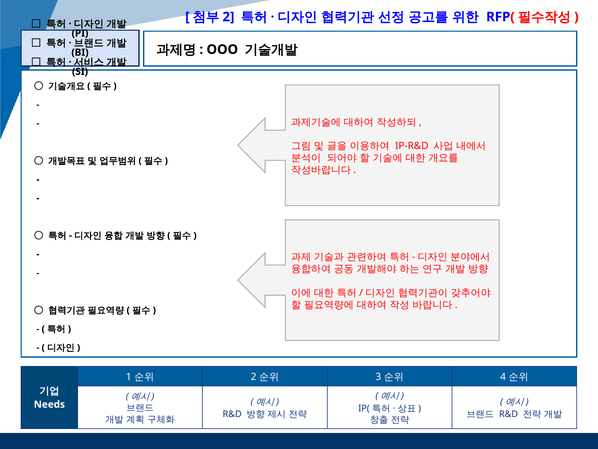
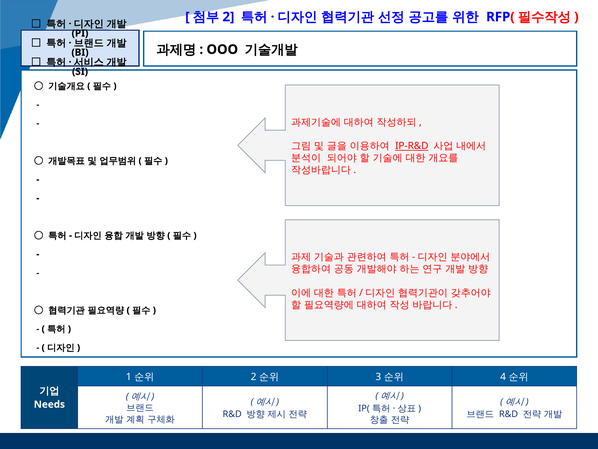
IP-R&D underline: none -> present (412, 146)
